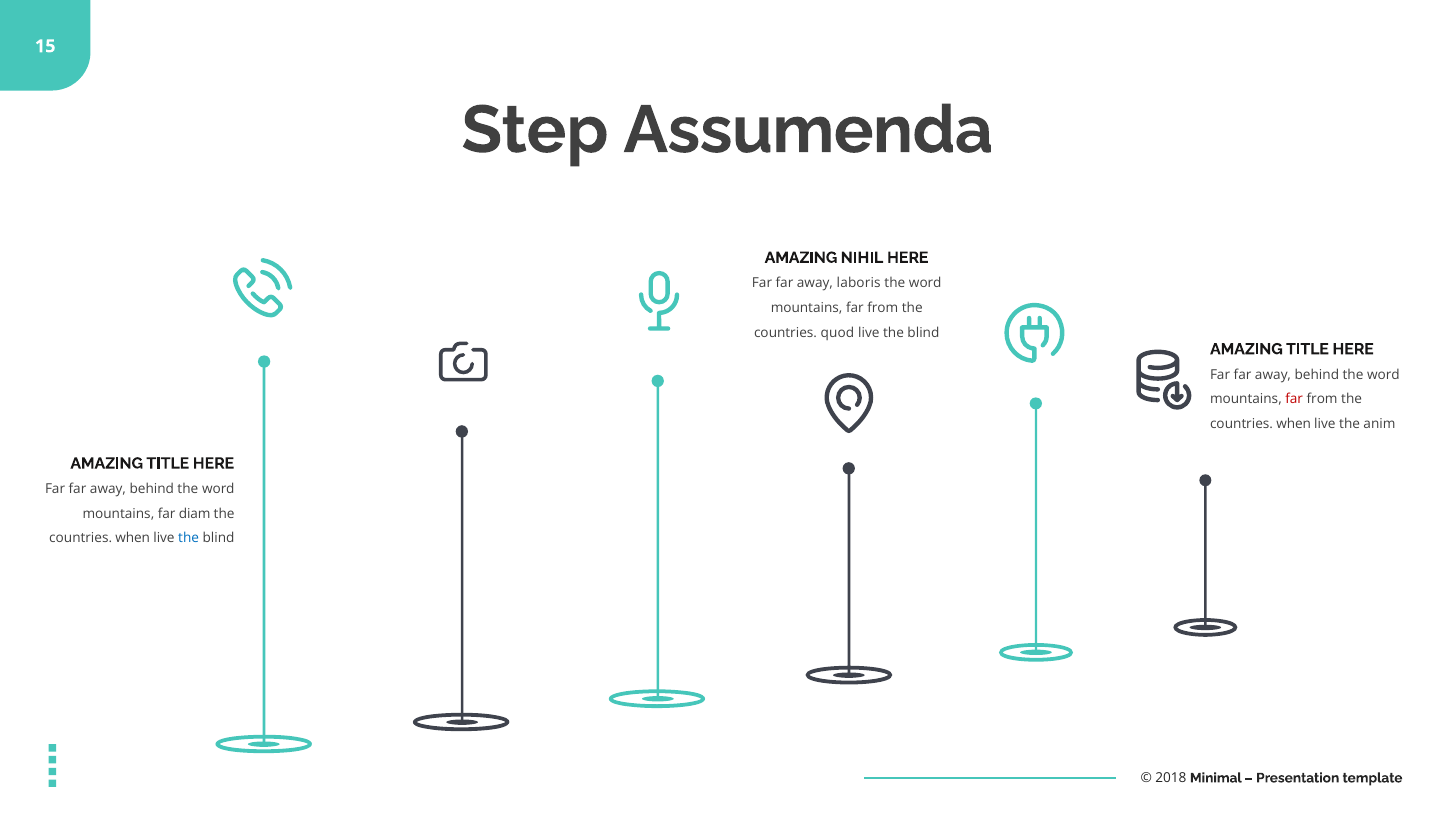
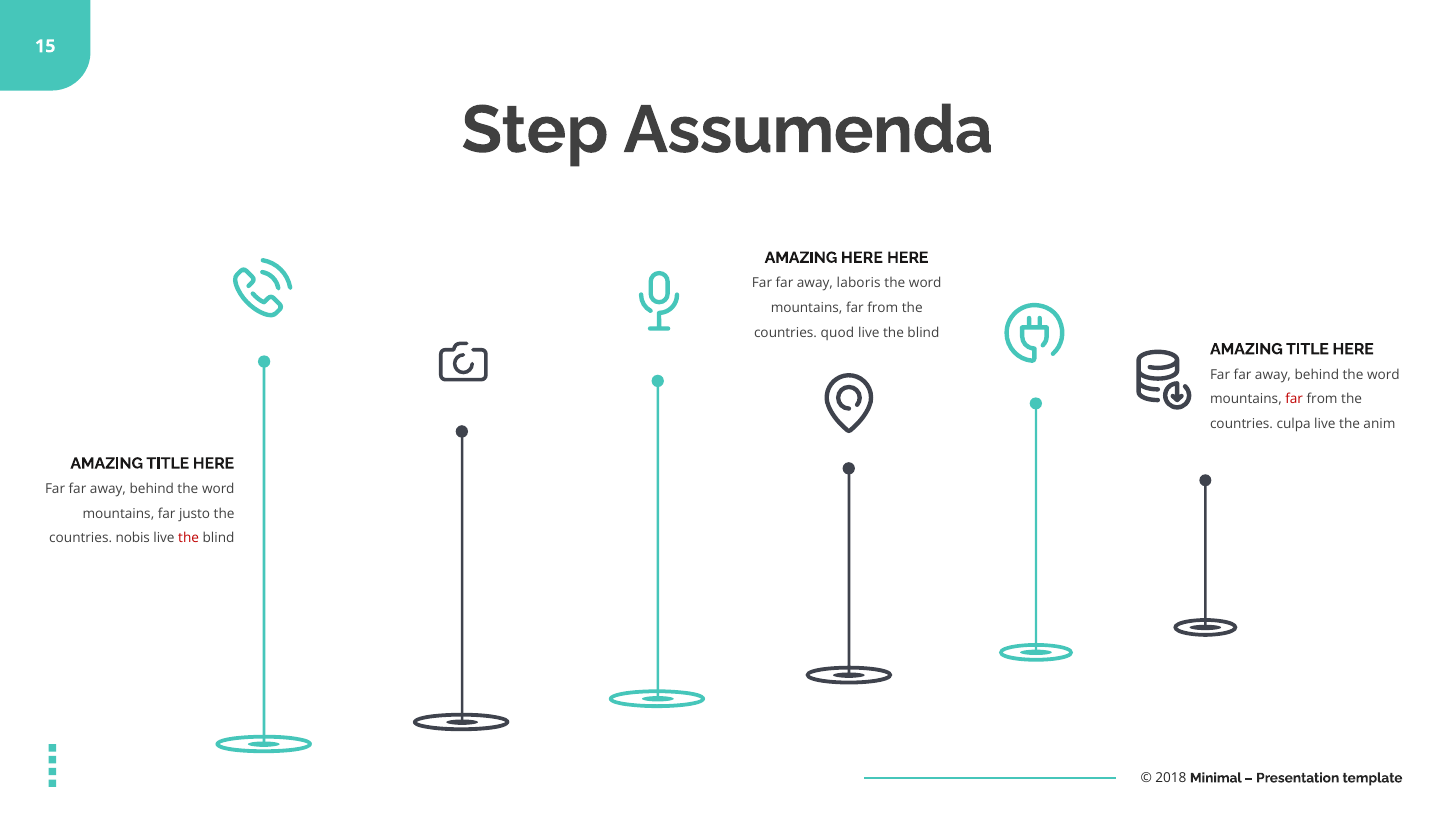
AMAZING NIHIL: NIHIL -> HERE (862, 257)
when: when -> culpa (1294, 424)
diam: diam -> justo (195, 513)
when: when -> nobis (133, 538)
the colour: blue -> red (189, 538)
